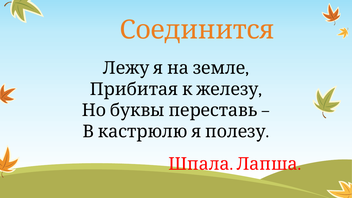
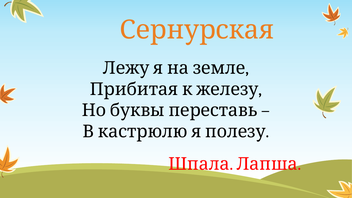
Соединится: Соединится -> Сернурская (197, 30)
